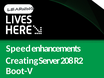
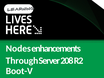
Speed: Speed -> Nodes (18, 48)
Creating: Creating -> Through (22, 61)
